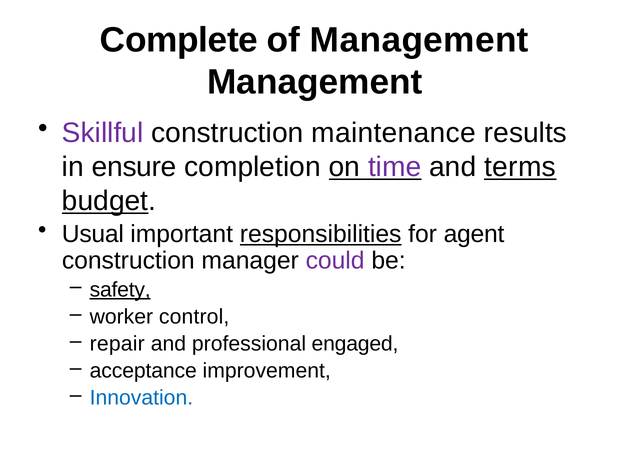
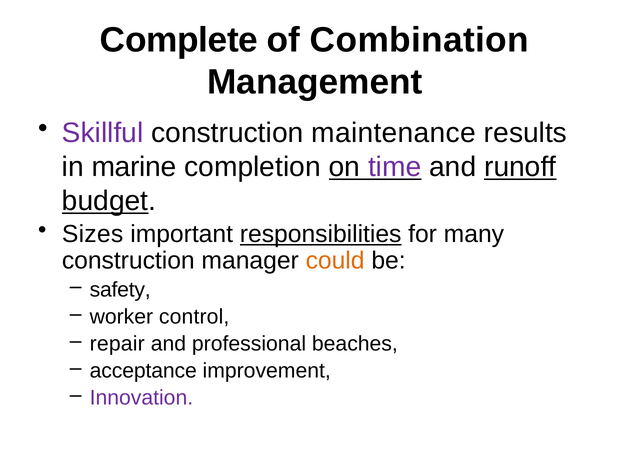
of Management: Management -> Combination (419, 40)
ensure: ensure -> marine (134, 167)
terms: terms -> runoff (520, 167)
Usual: Usual -> Sizes (93, 234)
agent: agent -> many (474, 234)
could colour: purple -> orange (335, 261)
safety underline: present -> none (120, 290)
engaged: engaged -> beaches (355, 344)
Innovation colour: blue -> purple (141, 398)
